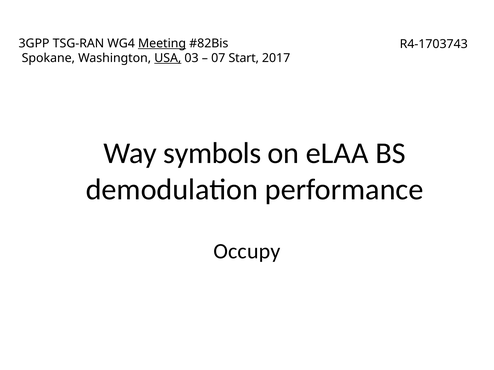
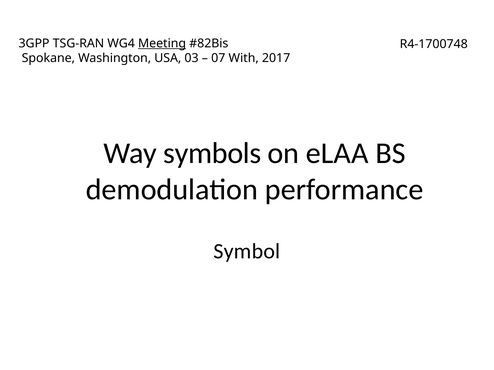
R4-1703743: R4-1703743 -> R4-1700748 (434, 44)
USA underline: present -> none (168, 58)
Start: Start -> With (244, 58)
Occupy: Occupy -> Symbol (247, 252)
